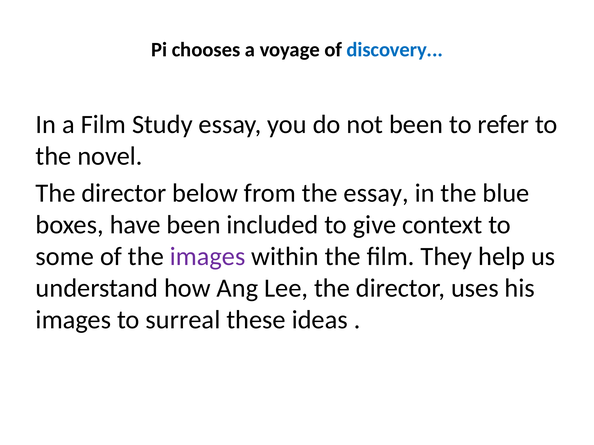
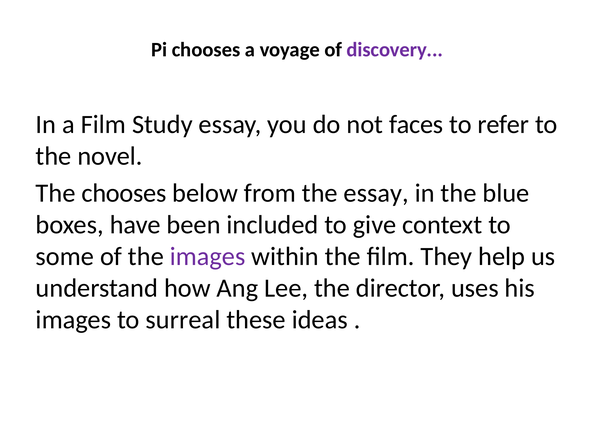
discovery colour: blue -> purple (395, 50)
not been: been -> faces (416, 125)
director: director -> chooses (124, 193)
